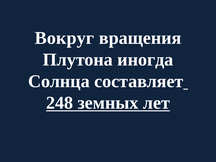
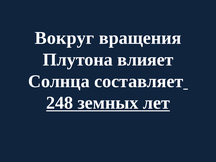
иногда: иногда -> влияет (145, 60)
